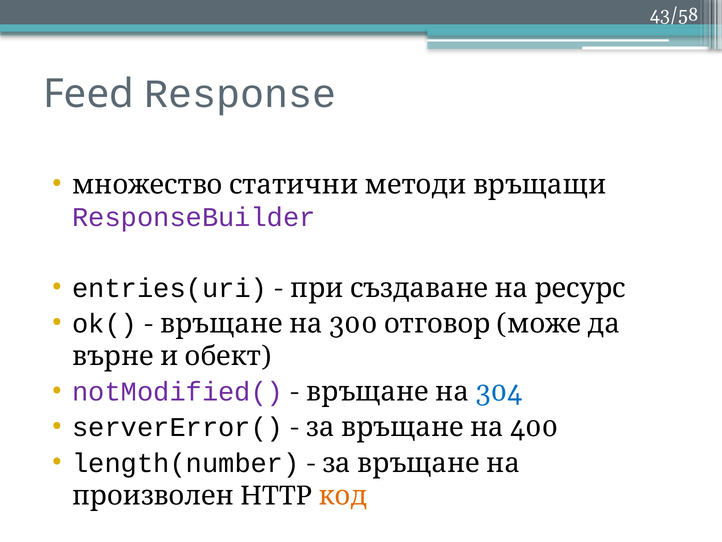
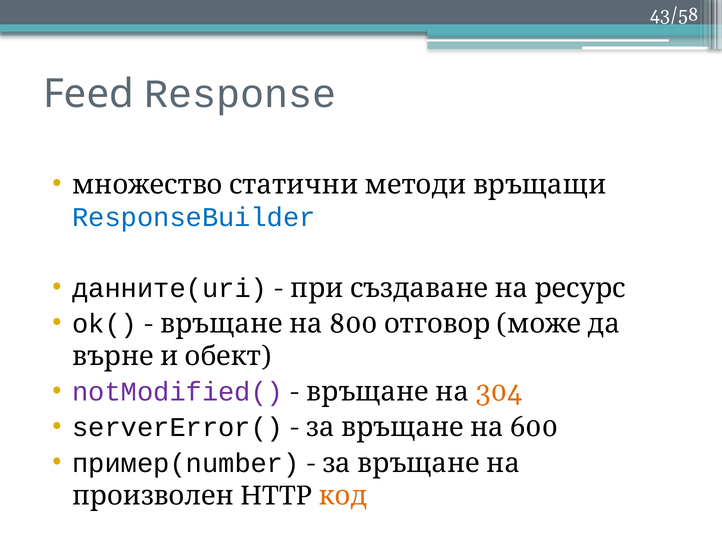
ResponseBuilder colour: purple -> blue (194, 217)
entries(uri: entries(uri -> данните(uri (170, 288)
300: 300 -> 800 (354, 324)
304 colour: blue -> orange (499, 392)
400: 400 -> 600 (534, 427)
length(number: length(number -> пример(number (186, 463)
